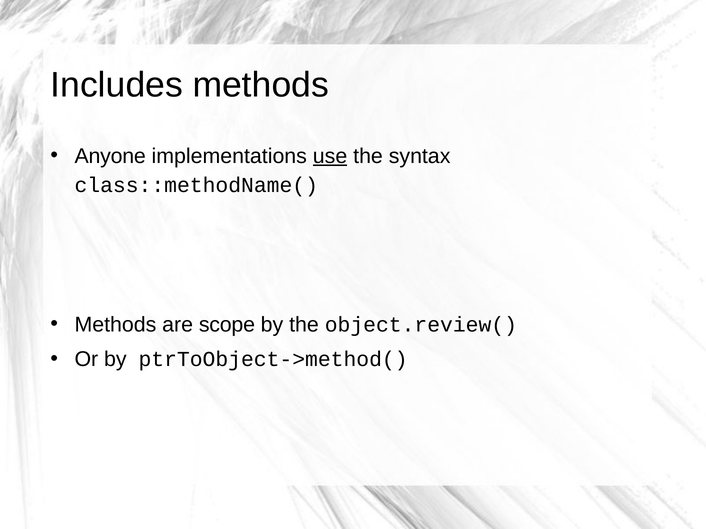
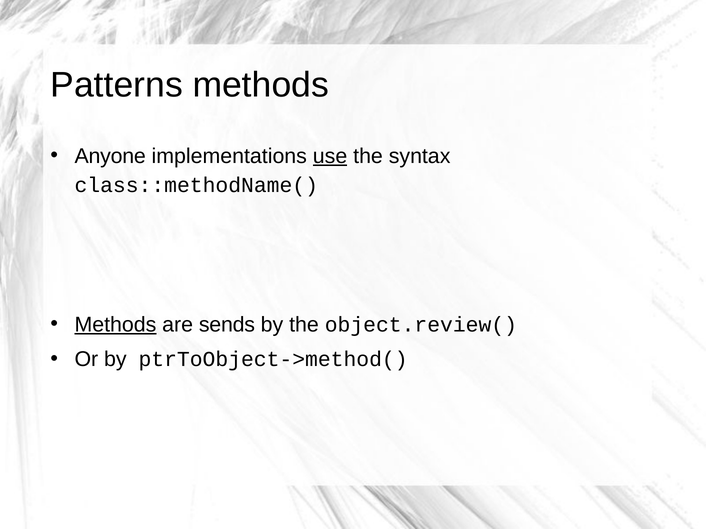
Includes: Includes -> Patterns (117, 85)
Methods underline: none -> present (115, 325)
scope: scope -> sends (227, 325)
